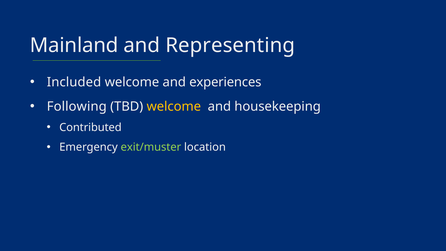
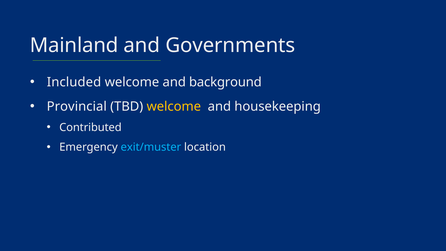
Representing: Representing -> Governments (230, 45)
experiences: experiences -> background (225, 82)
Following: Following -> Provincial (77, 106)
exit/muster colour: light green -> light blue (151, 147)
